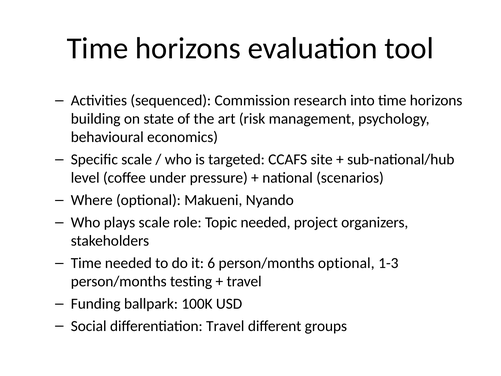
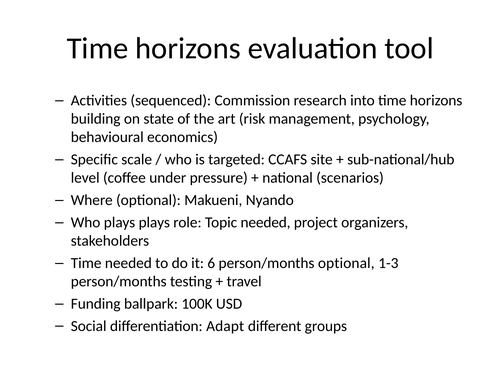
plays scale: scale -> plays (154, 222)
differentiation Travel: Travel -> Adapt (225, 326)
